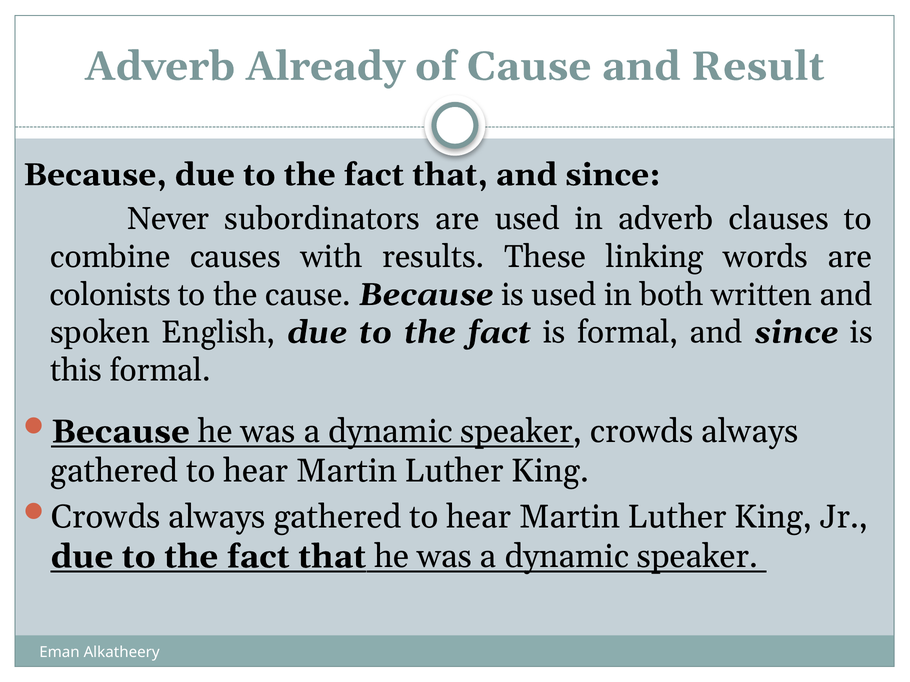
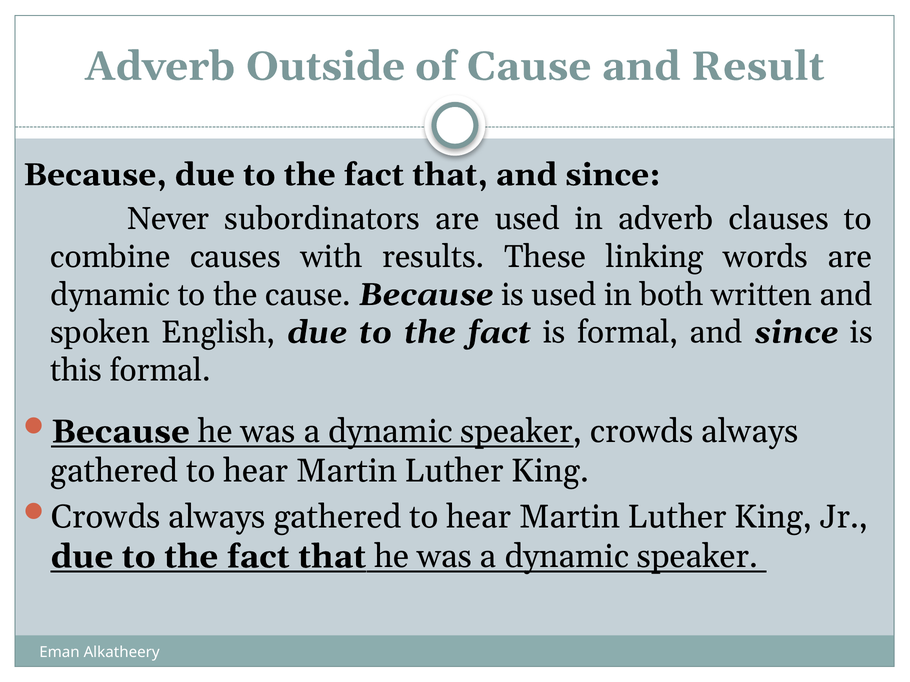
Already: Already -> Outside (325, 66)
colonists: colonists -> dynamic (110, 295)
